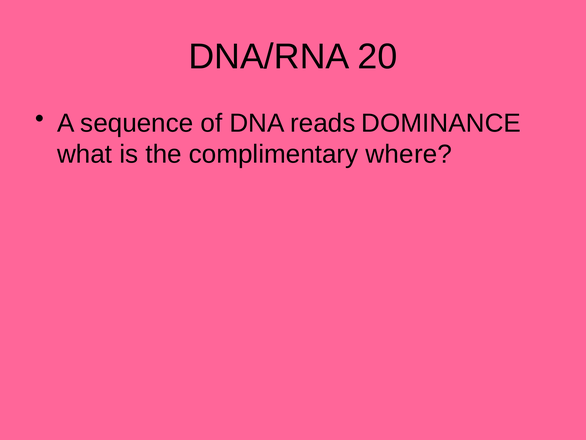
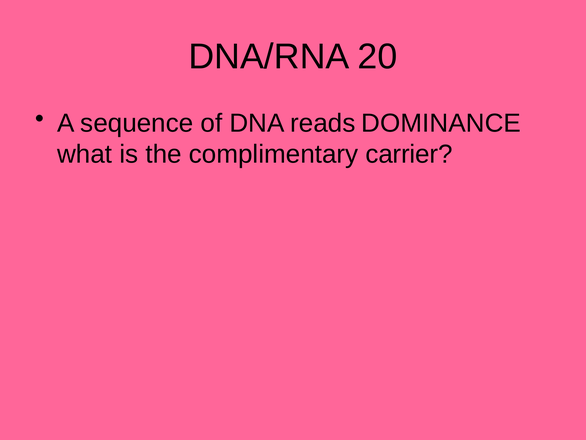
where: where -> carrier (409, 154)
